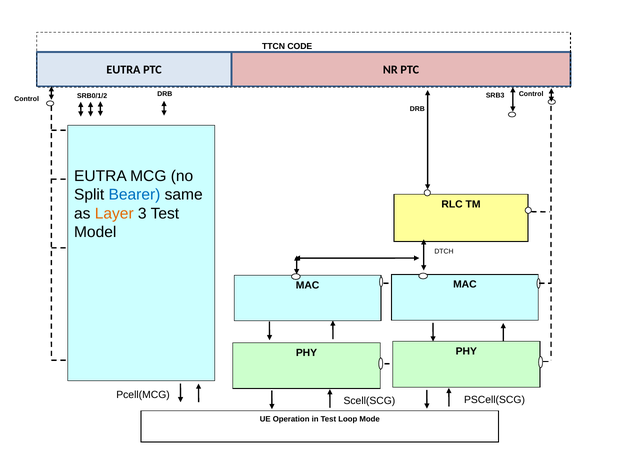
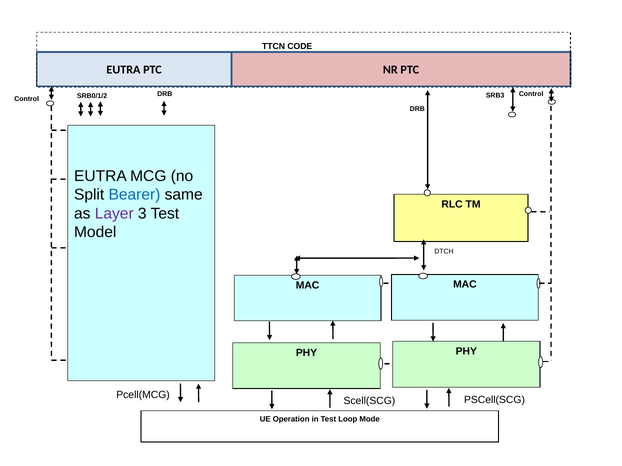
Layer colour: orange -> purple (114, 214)
